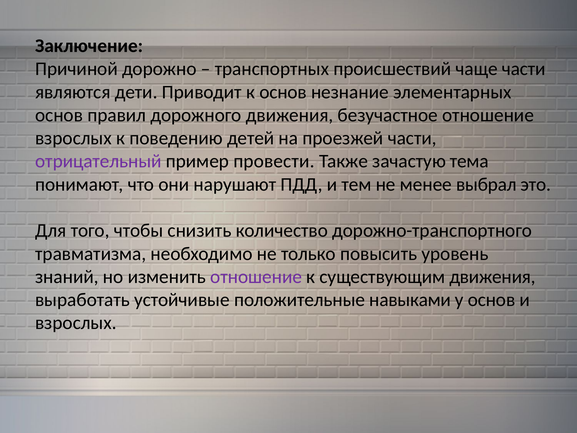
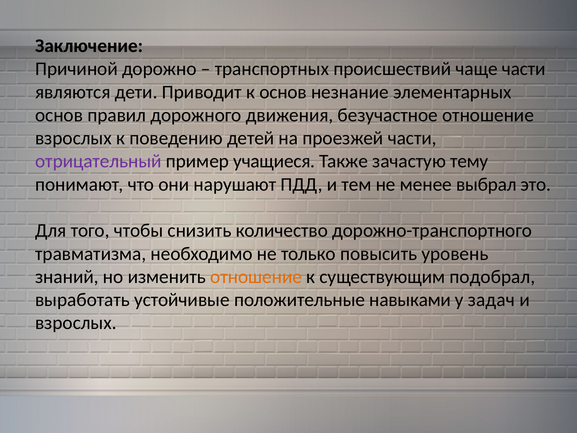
провести: провести -> учащиеся (274, 161)
тема: тема -> тему (469, 161)
отношение colour: purple -> orange (256, 277)
существующим движения: движения -> подобрал (492, 277)
у основ: основ -> задач (491, 300)
